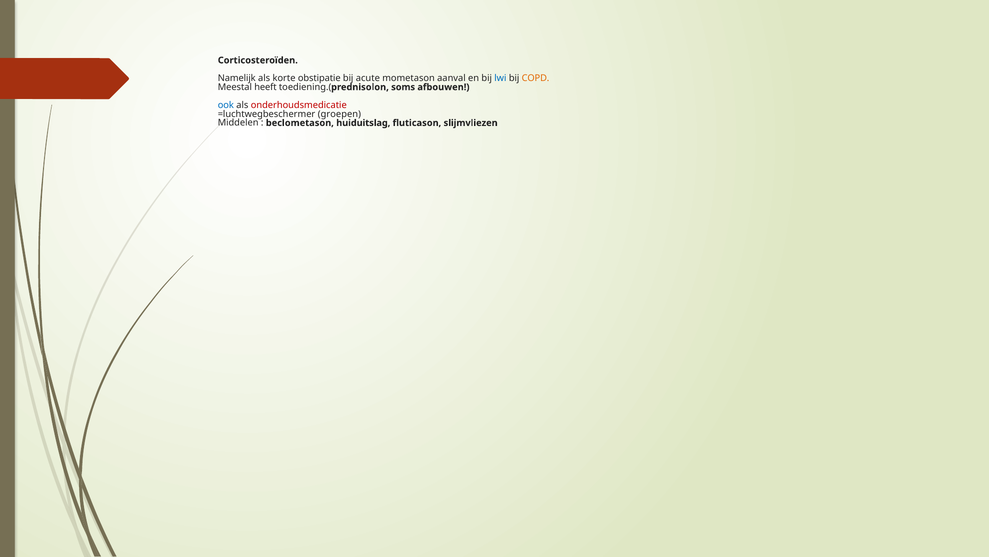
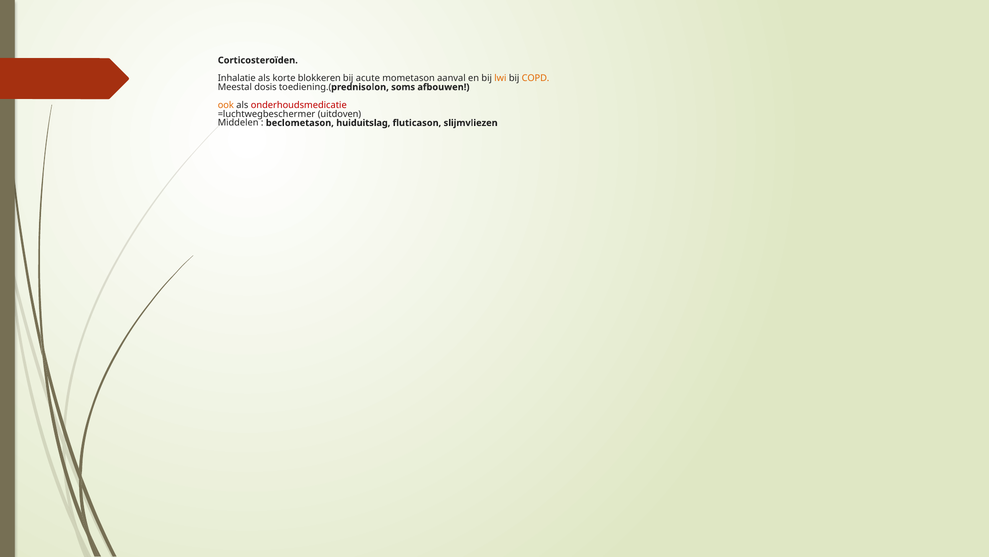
Namelijk: Namelijk -> Inhalatie (237, 78)
obstipatie: obstipatie -> blokkeren (319, 78)
lwi colour: blue -> orange (500, 78)
heeft: heeft -> dosis (265, 87)
ook colour: blue -> orange (226, 105)
groepen: groepen -> uitdoven (339, 114)
